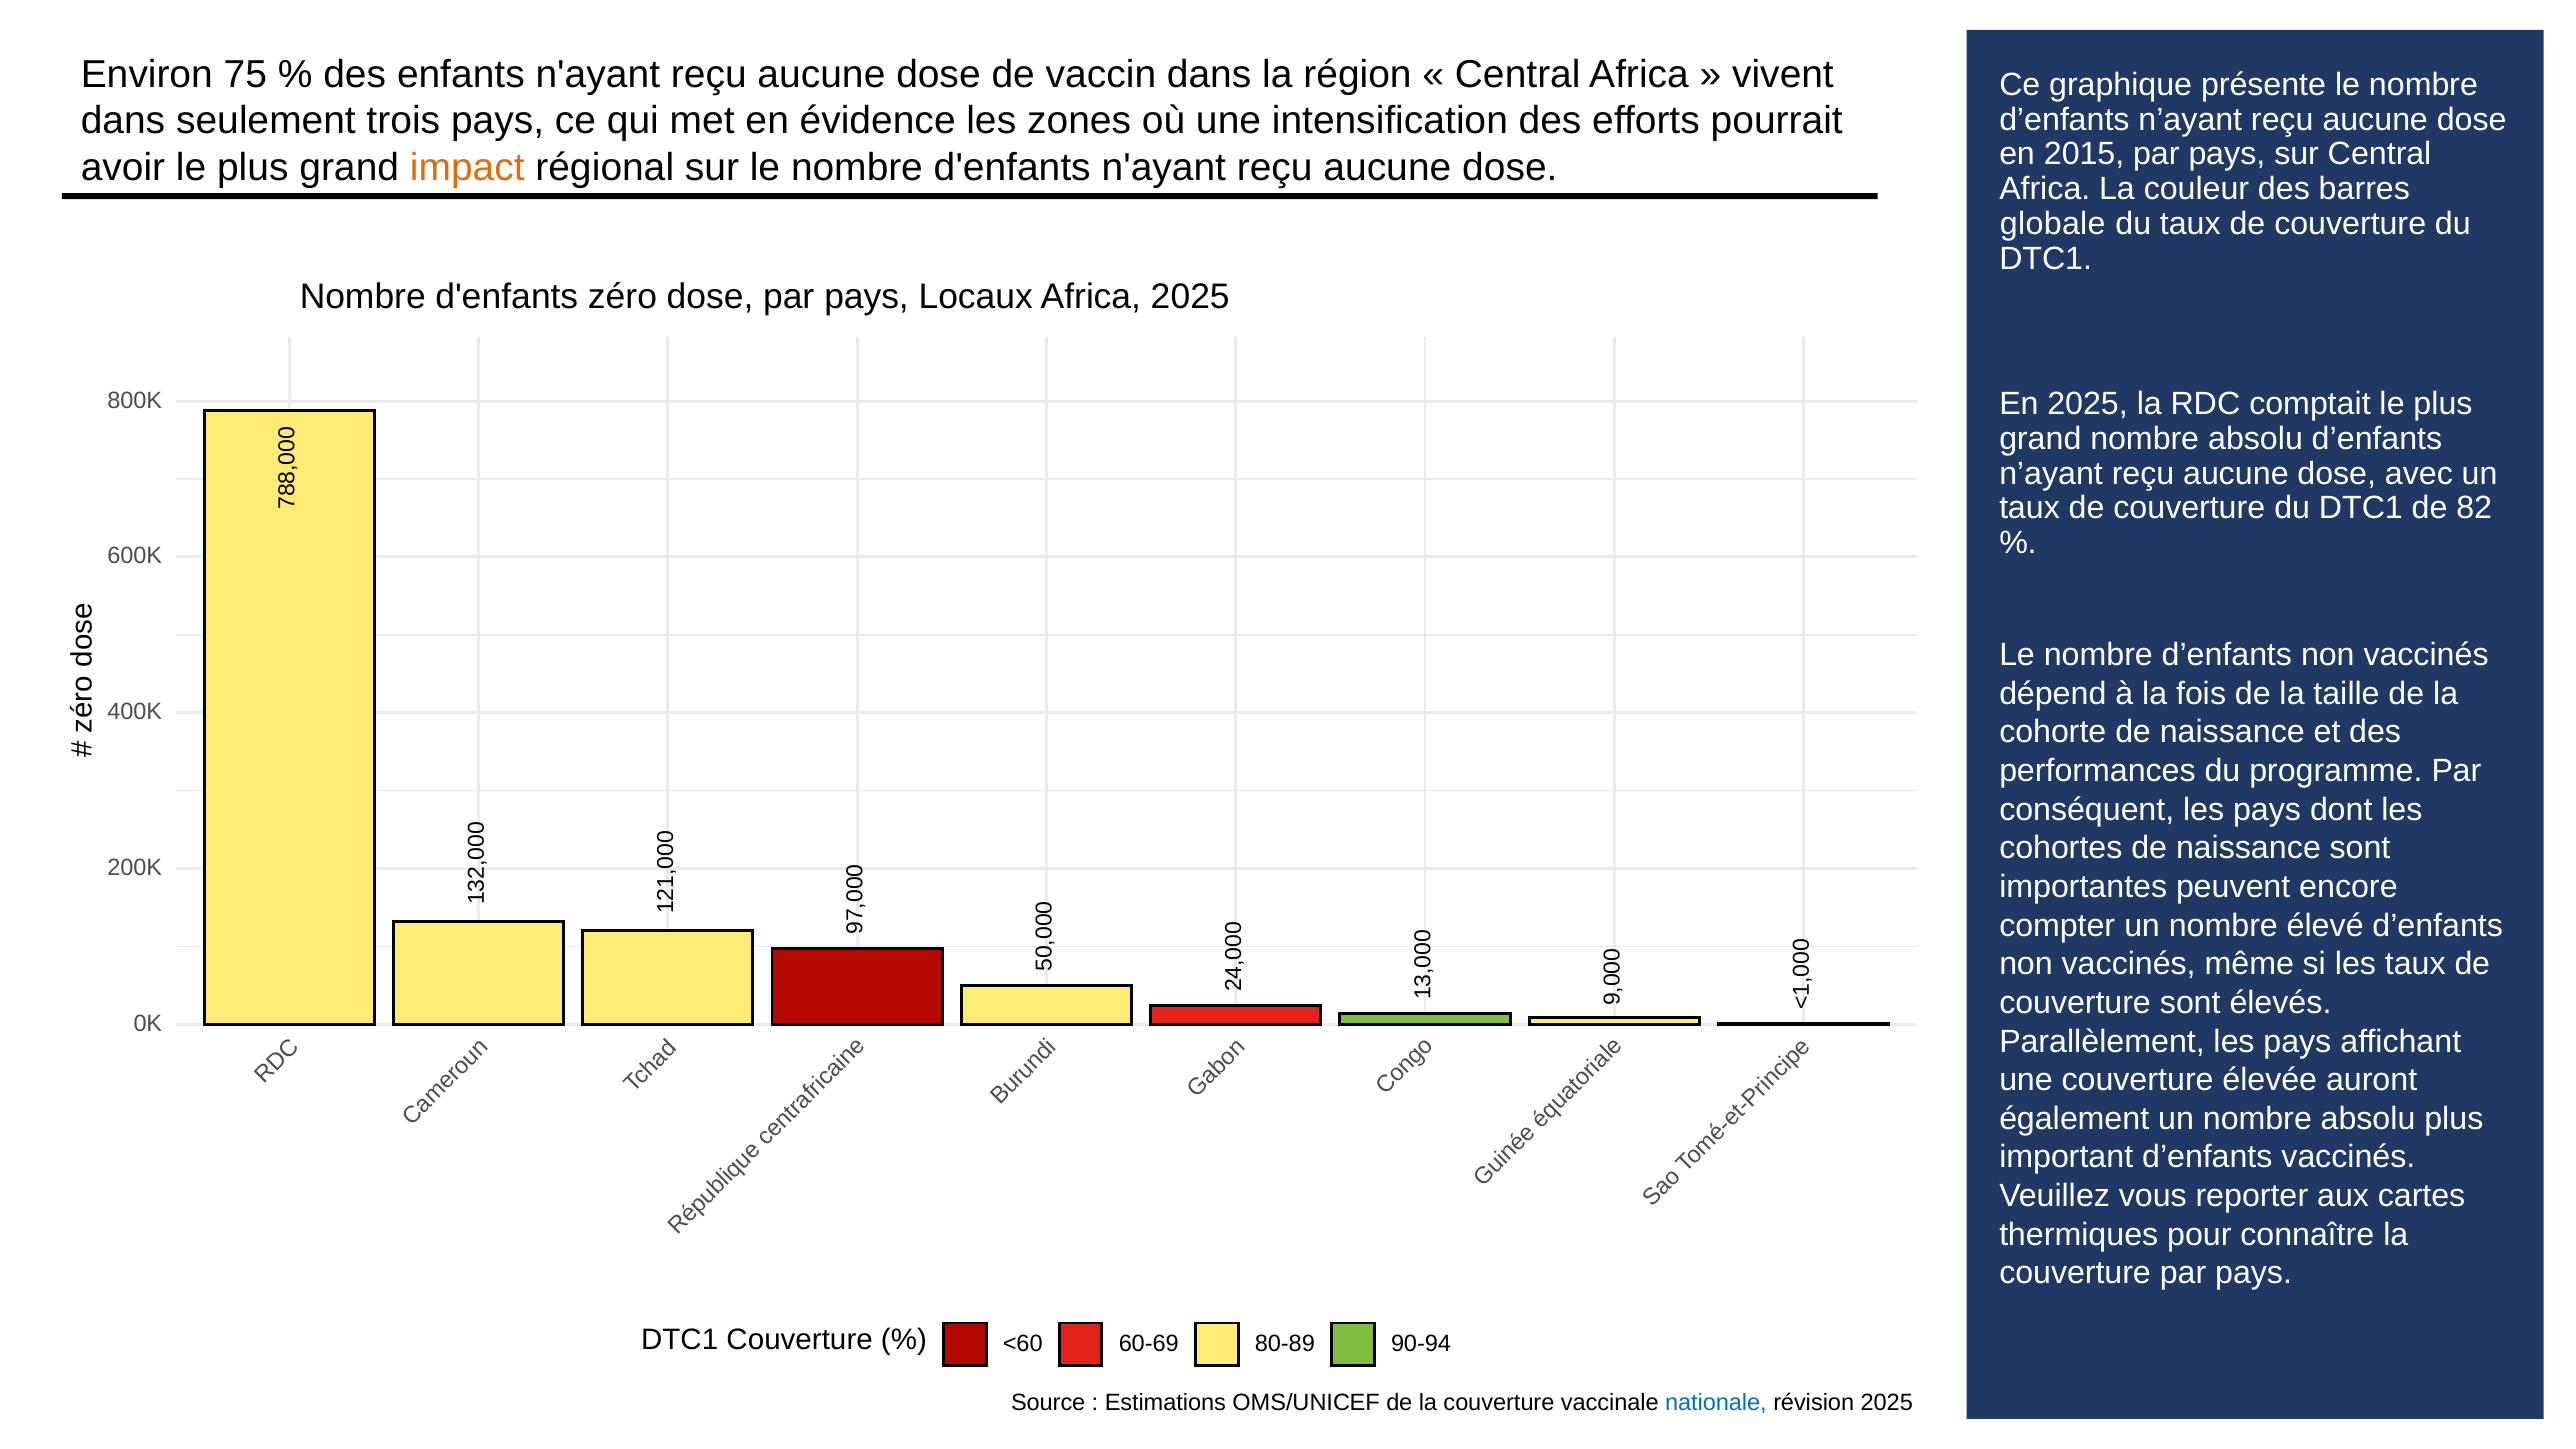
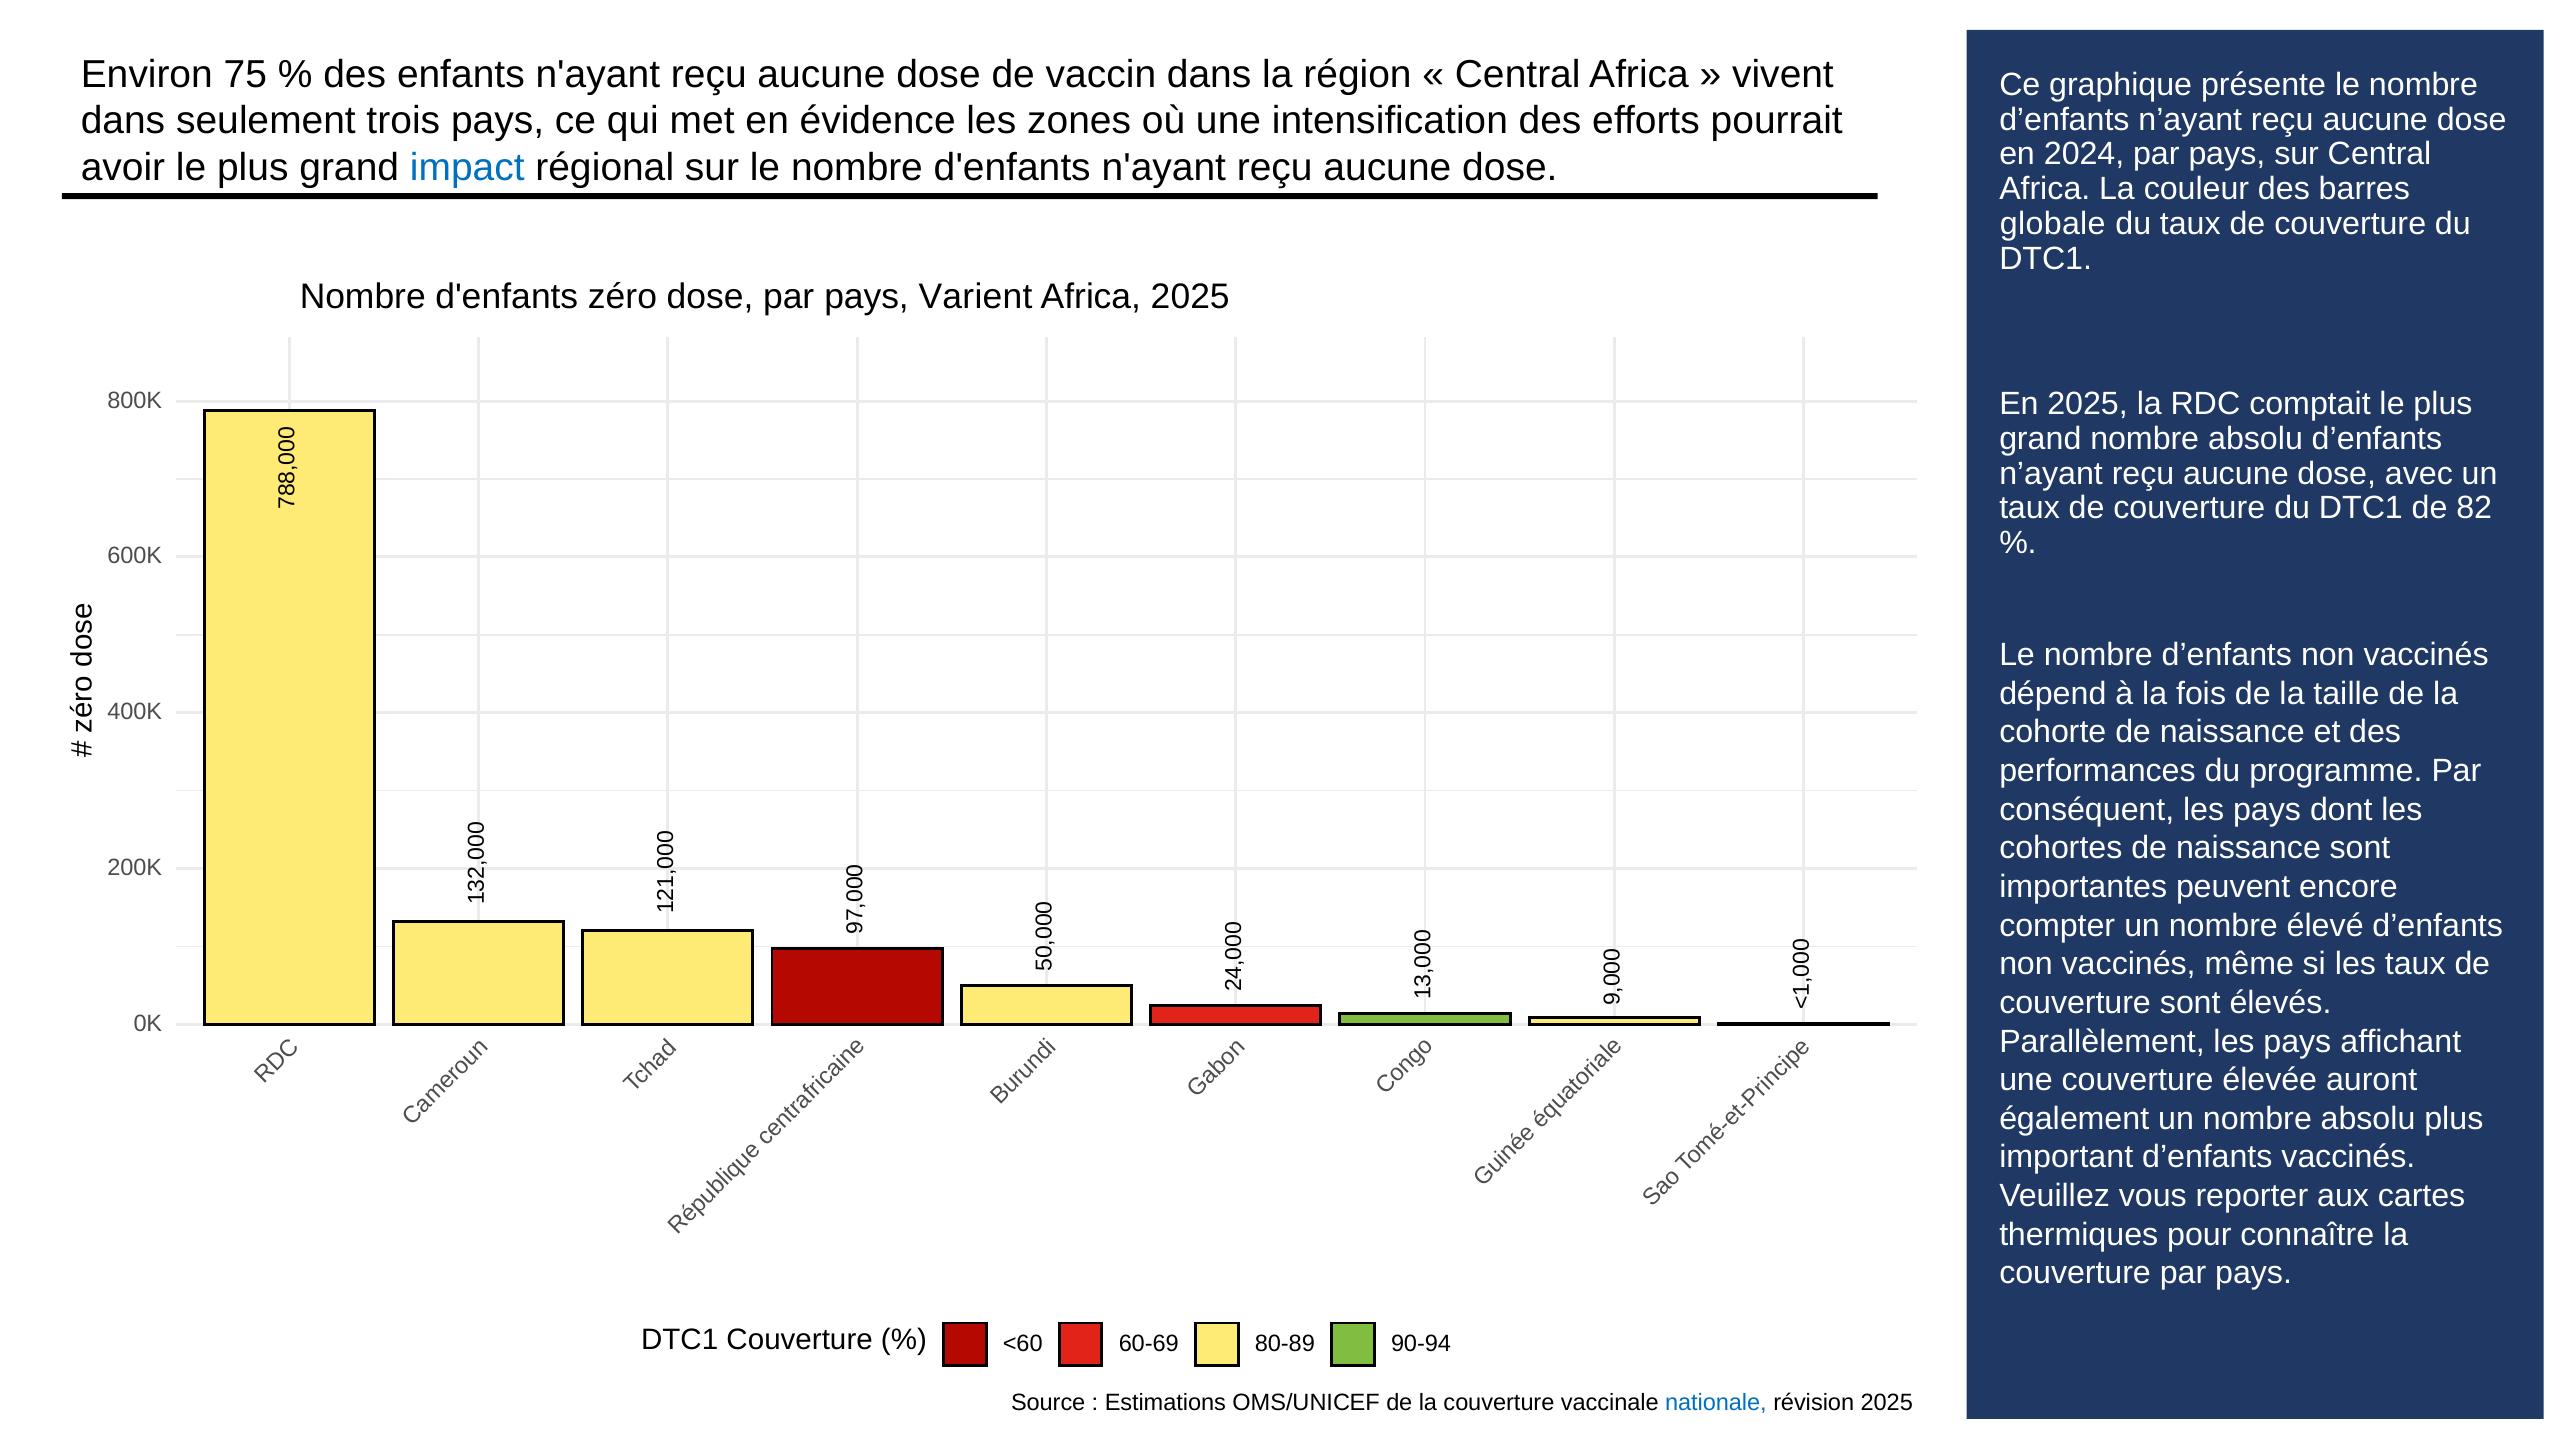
2015: 2015 -> 2024 (2084, 154)
impact colour: orange -> blue (467, 168)
Locaux: Locaux -> Varient (976, 297)
